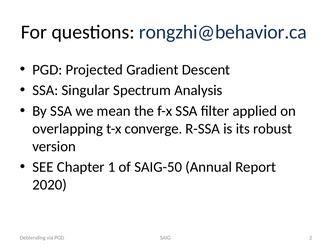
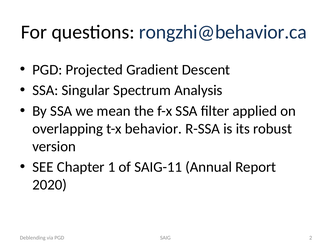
converge: converge -> behavior (153, 129)
SAIG-50: SAIG-50 -> SAIG-11 (158, 167)
